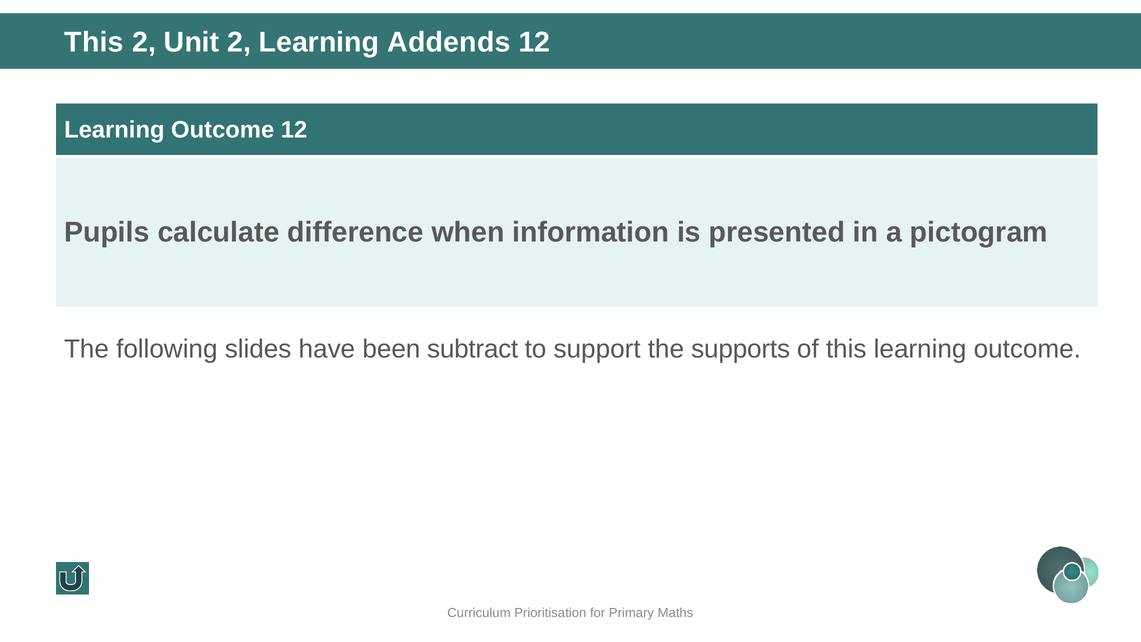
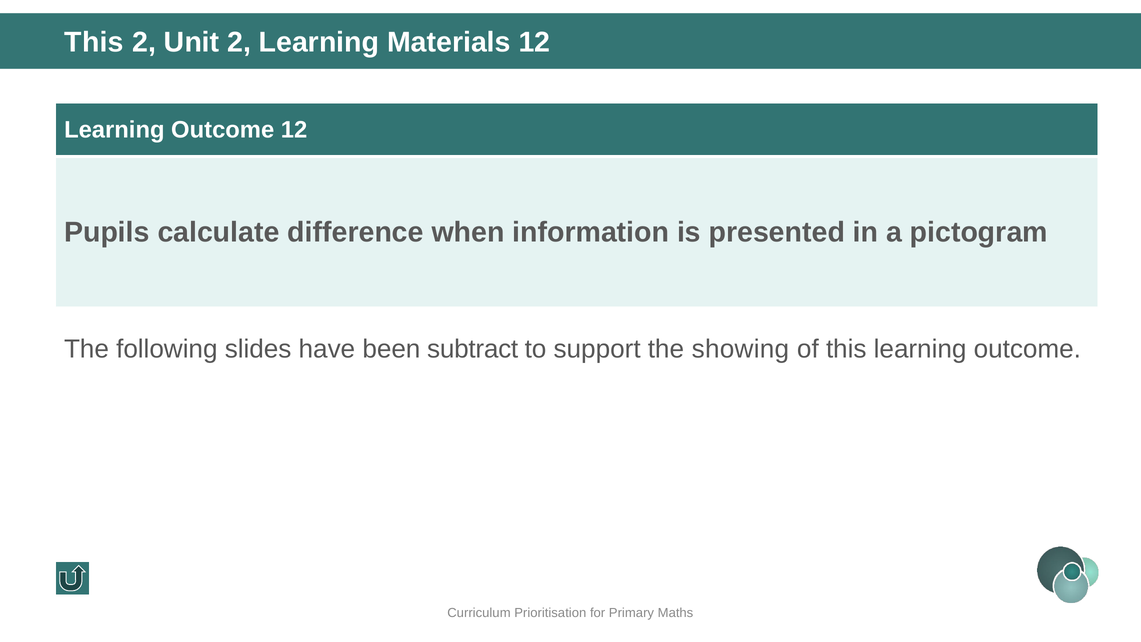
Addends: Addends -> Materials (449, 43)
supports: supports -> showing (740, 349)
